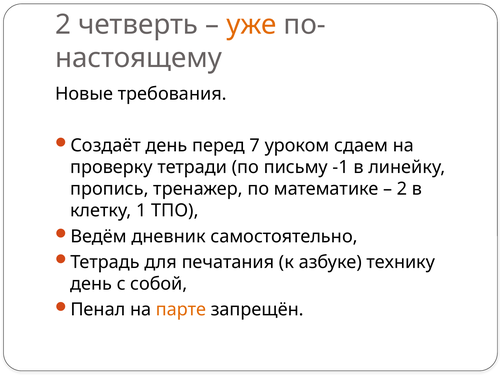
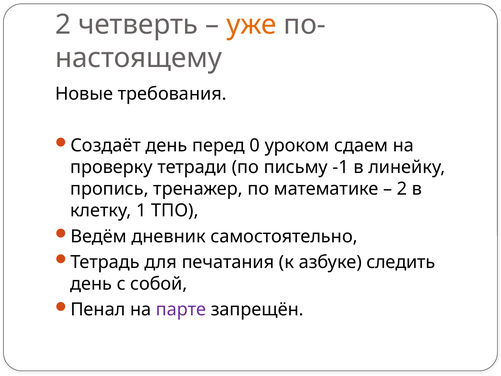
7: 7 -> 0 (255, 145)
технику: технику -> следить (401, 262)
парте colour: orange -> purple (181, 309)
